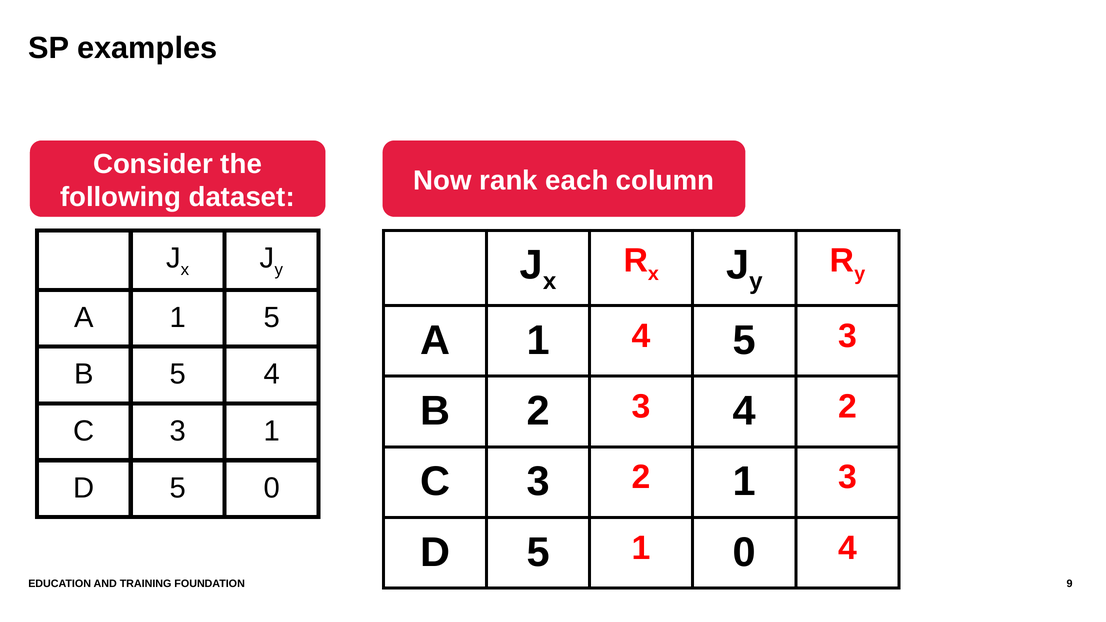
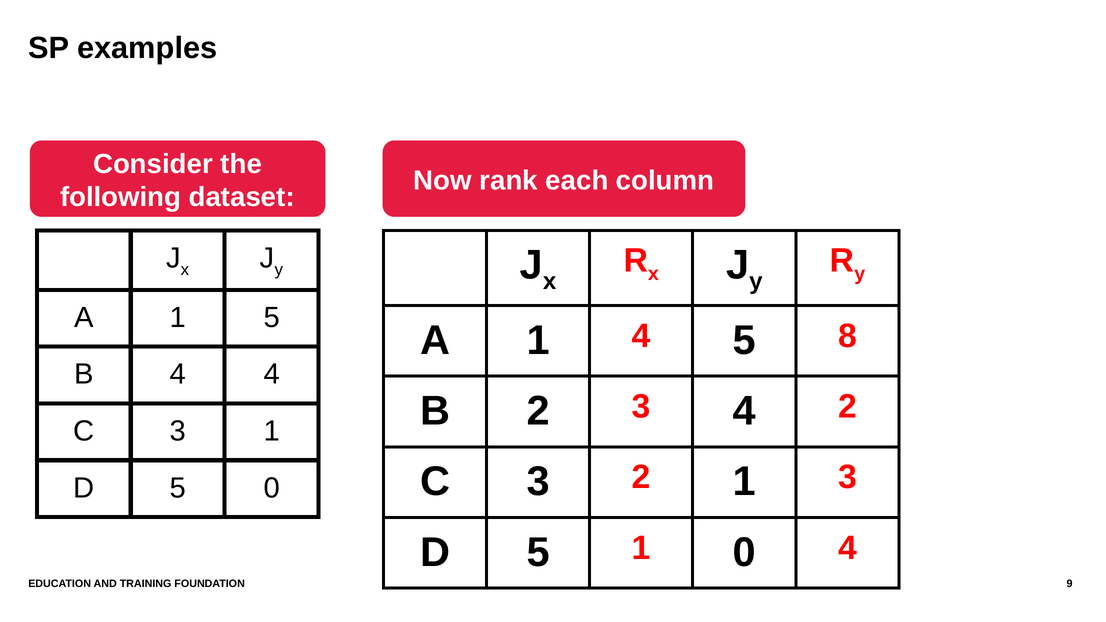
5 3: 3 -> 8 (847, 336)
B 5: 5 -> 4 (178, 374)
